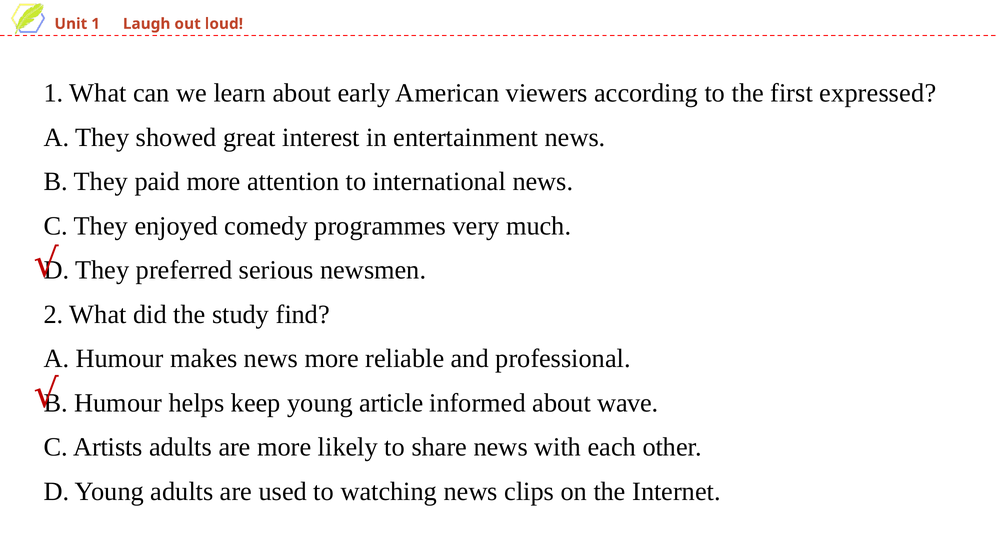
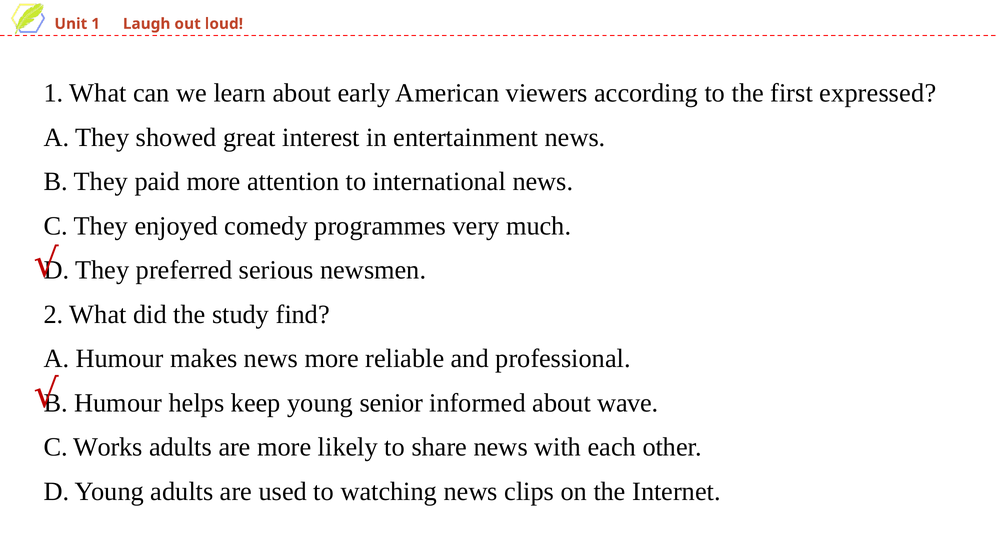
article: article -> senior (391, 403)
Artists: Artists -> Works (108, 447)
